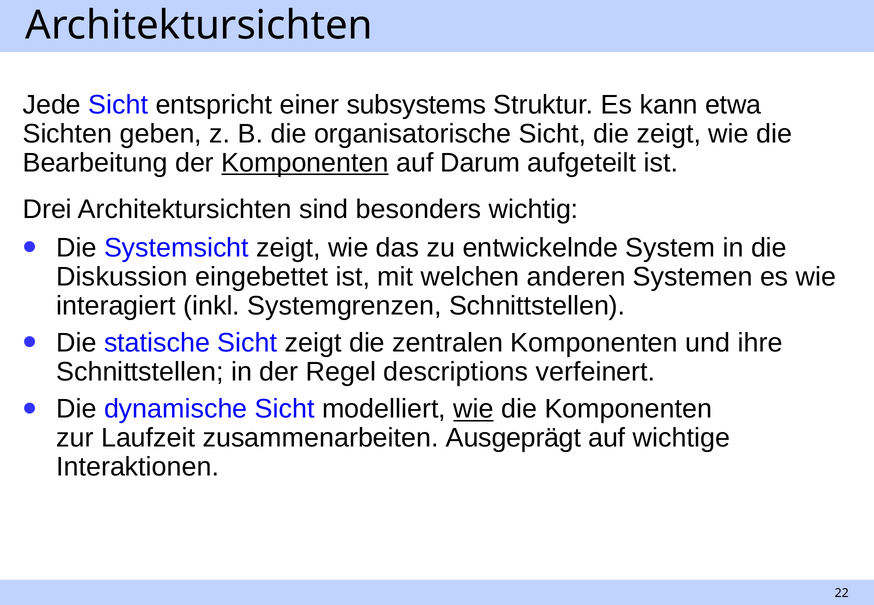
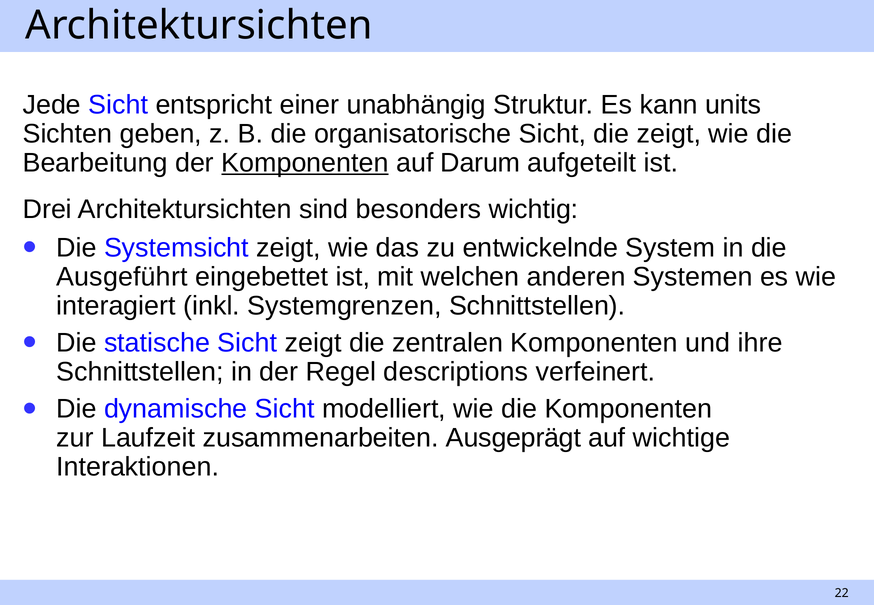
subsystems: subsystems -> unabhängig (416, 105)
etwa: etwa -> units (733, 105)
Diskussion: Diskussion -> Ausgeführt (122, 277)
wie underline: present -> none (474, 409)
